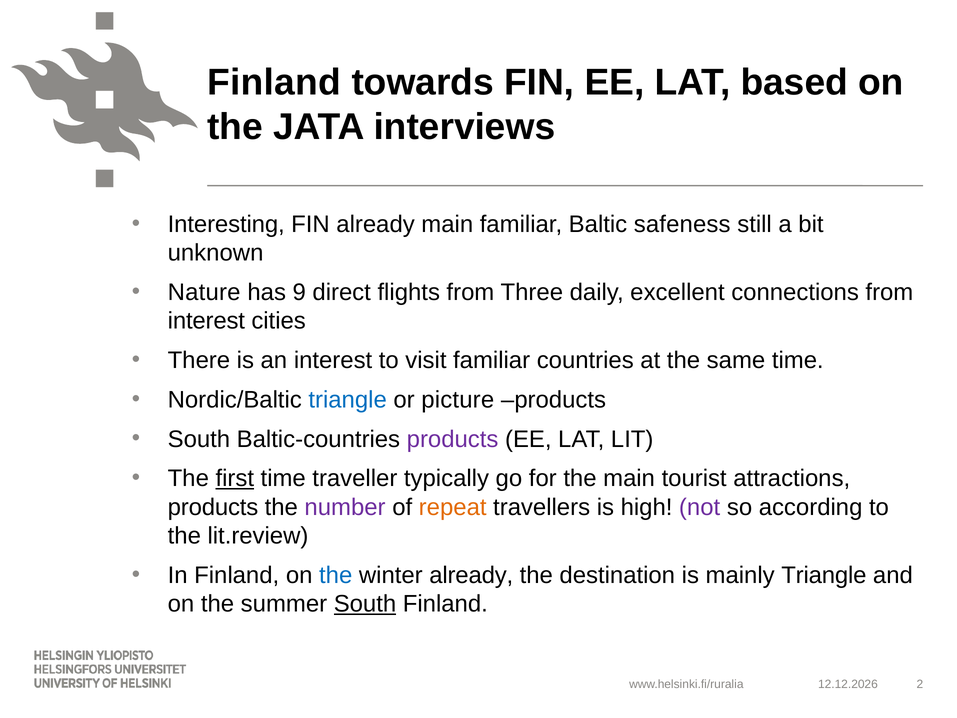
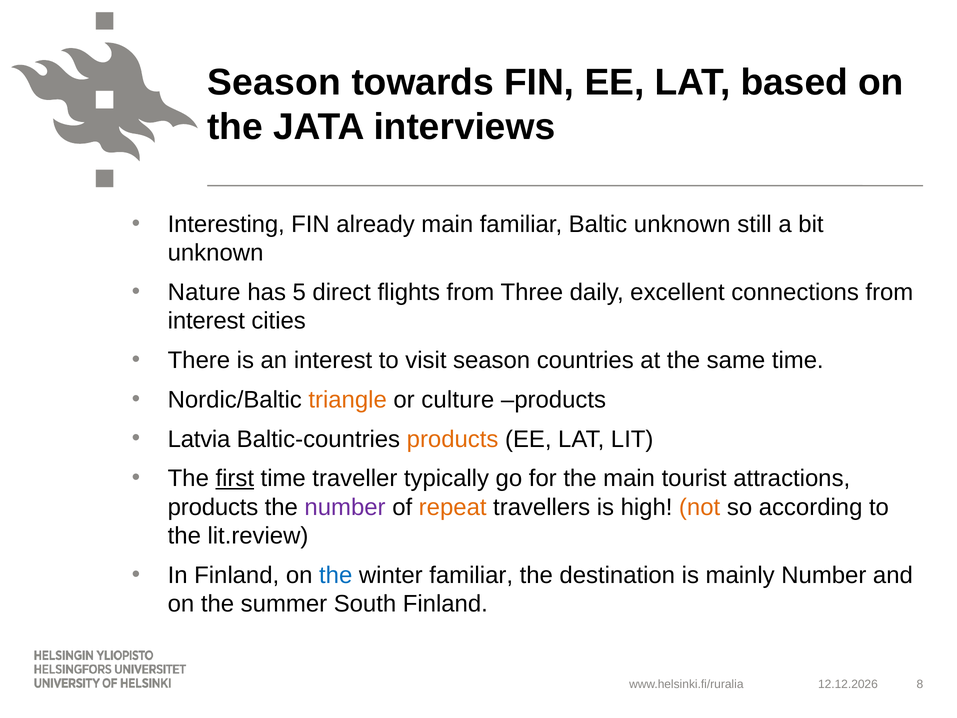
Finland: Finland -> Season (274, 82)
Baltic safeness: safeness -> unknown (682, 224)
9: 9 -> 5 (299, 292)
visit familiar: familiar -> season (492, 360)
triangle colour: blue -> orange (348, 400)
picture: picture -> culture (458, 400)
South: South -> Latvia (199, 439)
products colour: purple -> orange (453, 439)
not colour: purple -> orange (700, 507)
winter already: already -> familiar (471, 575)
mainly Triangle: Triangle -> Number (824, 575)
South underline: present -> none (365, 604)
2: 2 -> 8 (920, 684)
